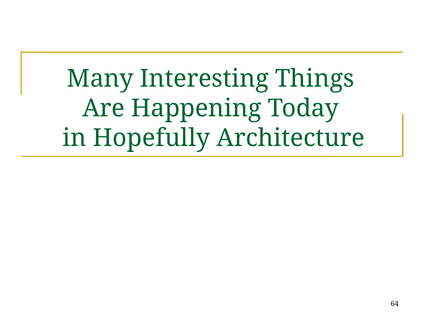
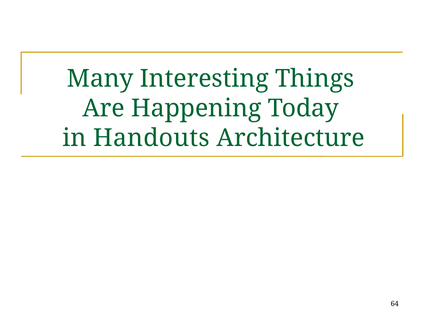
Hopefully: Hopefully -> Handouts (151, 138)
